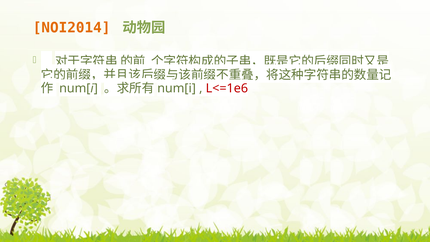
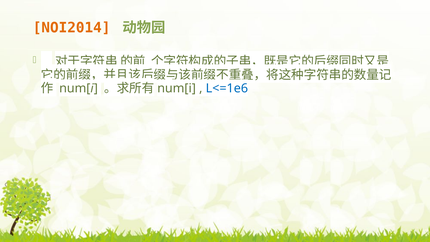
L<=1e6 colour: red -> blue (227, 88)
